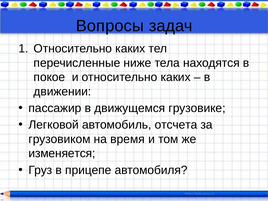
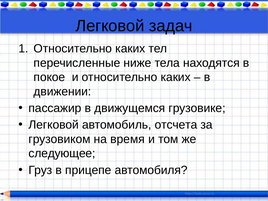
Вопросы: Вопросы -> Легковой (110, 26)
изменяется: изменяется -> следующее (62, 153)
